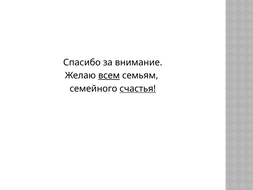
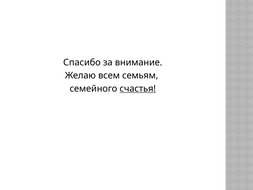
всем underline: present -> none (109, 75)
